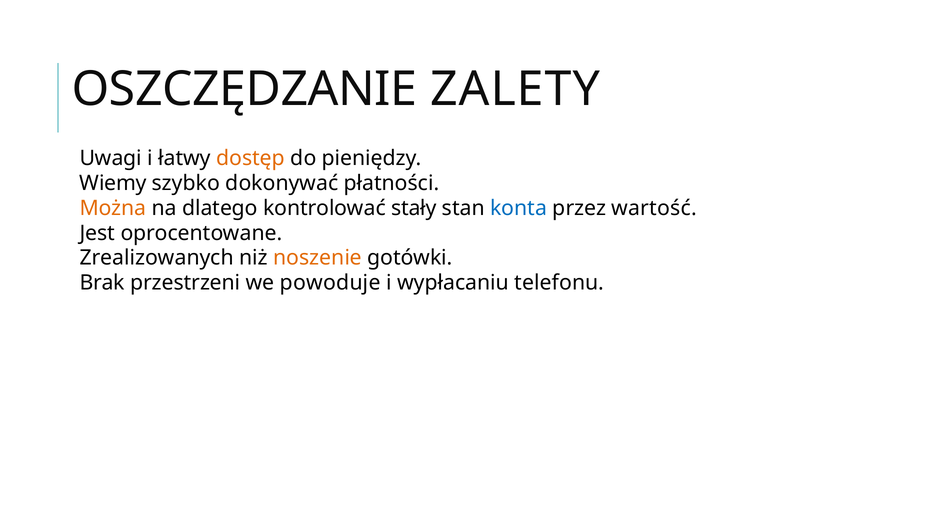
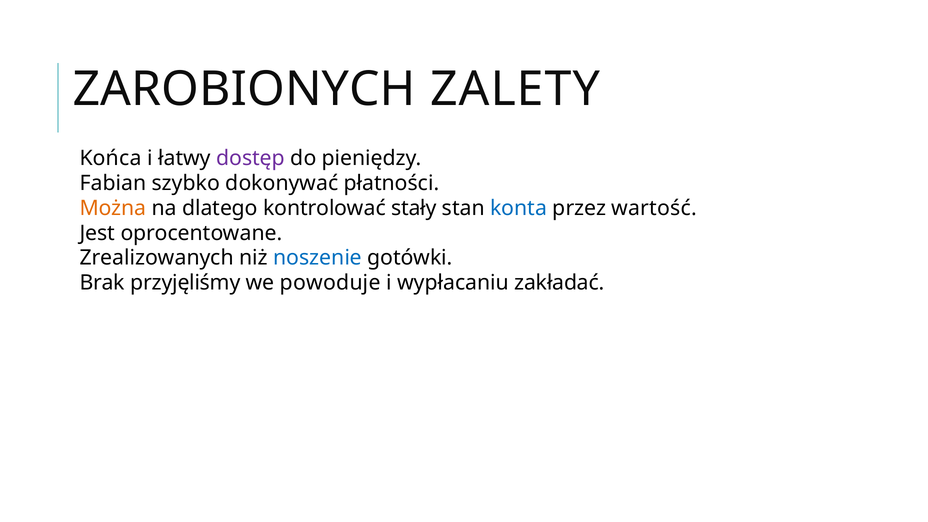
OSZCZĘDZANIE: OSZCZĘDZANIE -> ZAROBIONYCH (244, 89)
Uwagi: Uwagi -> Końca (111, 158)
dostęp colour: orange -> purple (251, 158)
Wiemy: Wiemy -> Fabian (113, 183)
noszenie colour: orange -> blue (318, 258)
przestrzeni: przestrzeni -> przyjęliśmy (185, 283)
telefonu: telefonu -> zakładać (559, 283)
